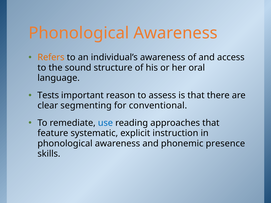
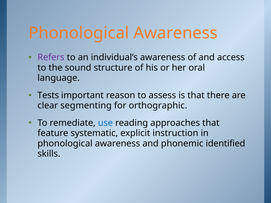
Refers colour: orange -> purple (51, 57)
conventional: conventional -> orthographic (158, 106)
presence: presence -> identified (225, 144)
